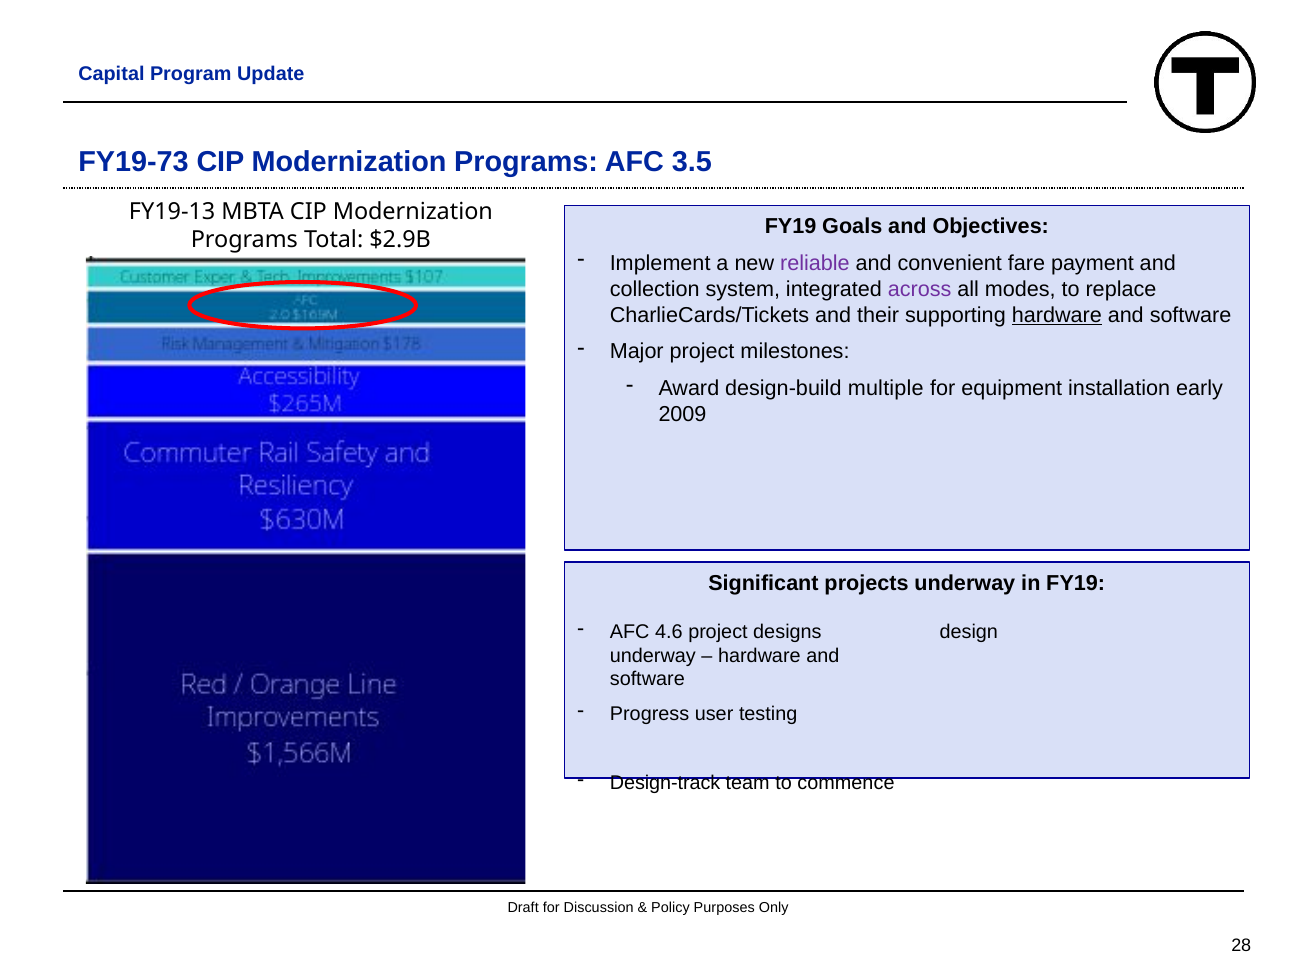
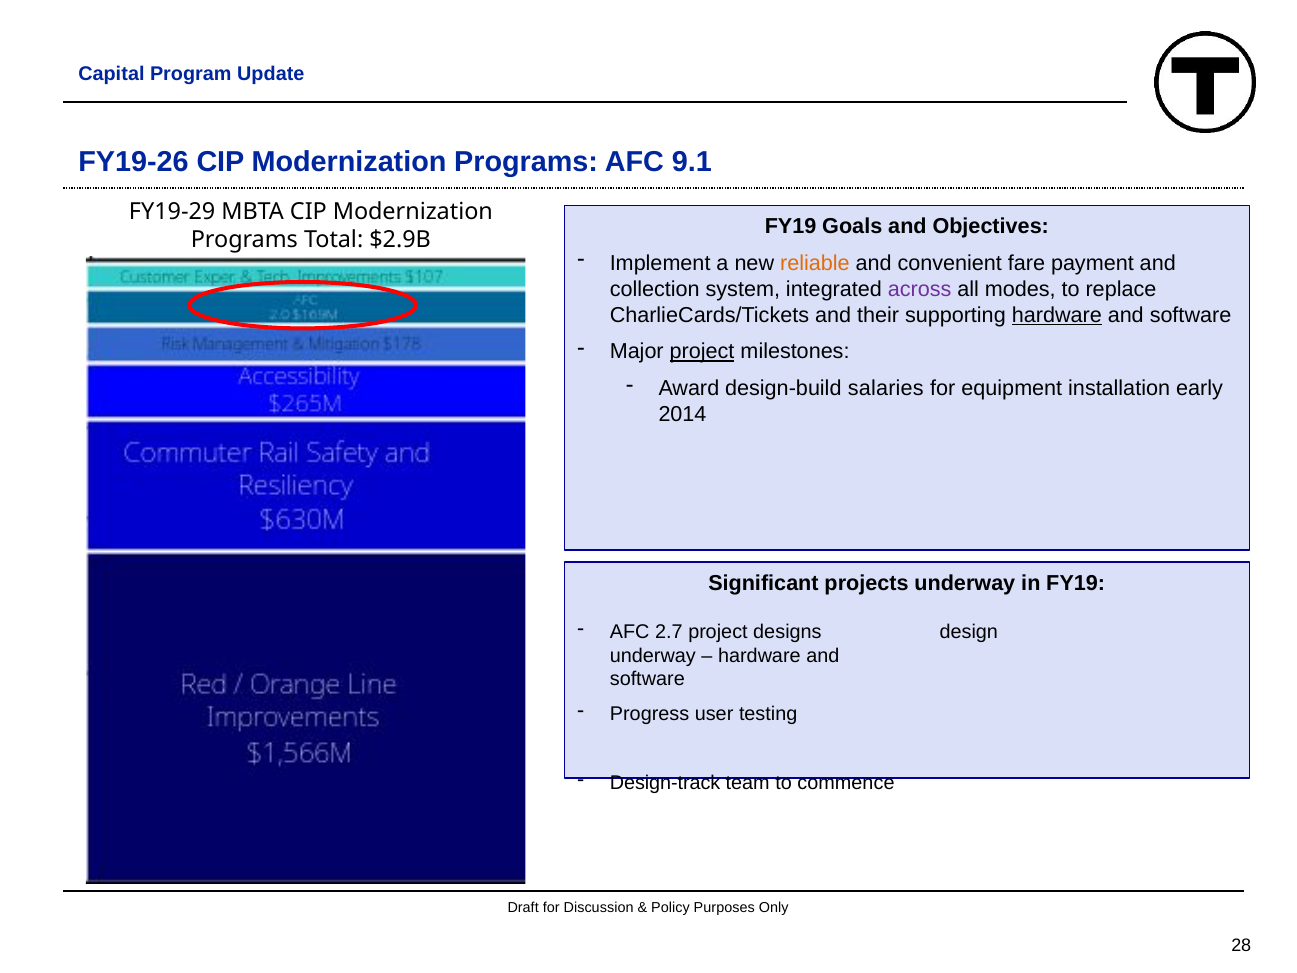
FY19-73: FY19-73 -> FY19-26 (133, 162)
3.5: 3.5 -> 9.1 (692, 162)
FY19-13: FY19-13 -> FY19-29 (172, 211)
reliable colour: purple -> orange (815, 263)
project underline: none -> present (702, 352)
multiple: multiple -> salaries (886, 388)
2009: 2009 -> 2014 (682, 414)
4.6: 4.6 -> 2.7 (669, 632)
